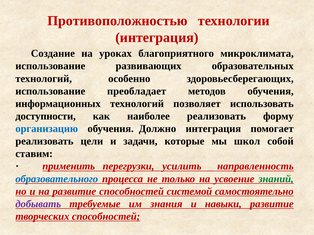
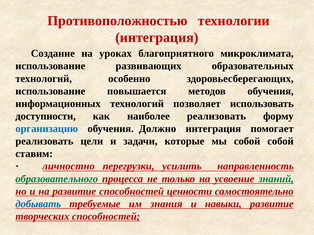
преобладает: преобладает -> повышается (137, 91)
мы школ: школ -> собой (247, 142)
применить: применить -> личностно (69, 167)
образовательного colour: blue -> green (57, 179)
системой: системой -> ценности (189, 192)
добывать colour: purple -> blue (38, 204)
